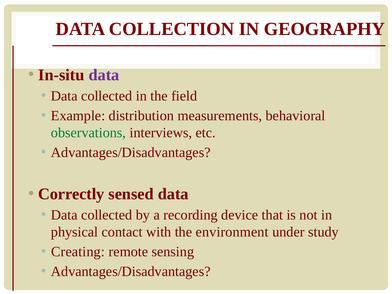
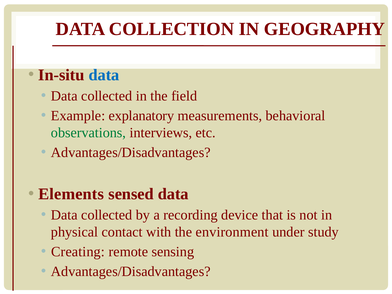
data colour: purple -> blue (104, 75)
distribution: distribution -> explanatory (141, 116)
Correctly: Correctly -> Elements (71, 194)
